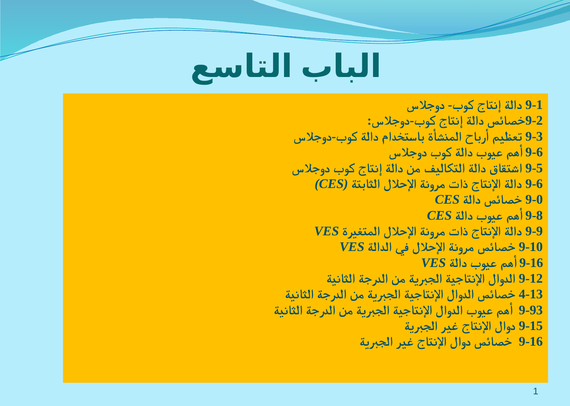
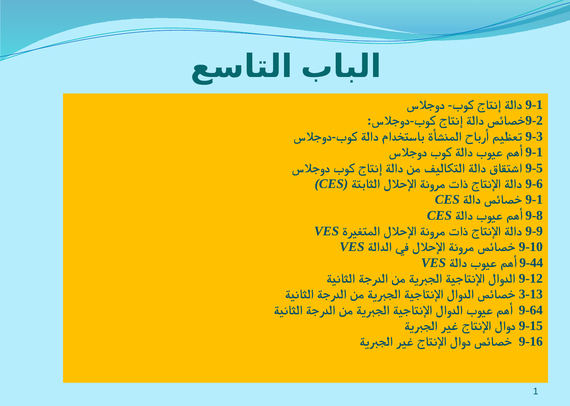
9-6: 9-6 -> 9-1 (534, 152)
9-0: 9-0 -> 9-1 (534, 200)
9-16: 9-16 -> 9-44 (531, 263)
4-13: 4-13 -> 3-13 (531, 294)
9-93: 9-93 -> 9-64 (531, 310)
